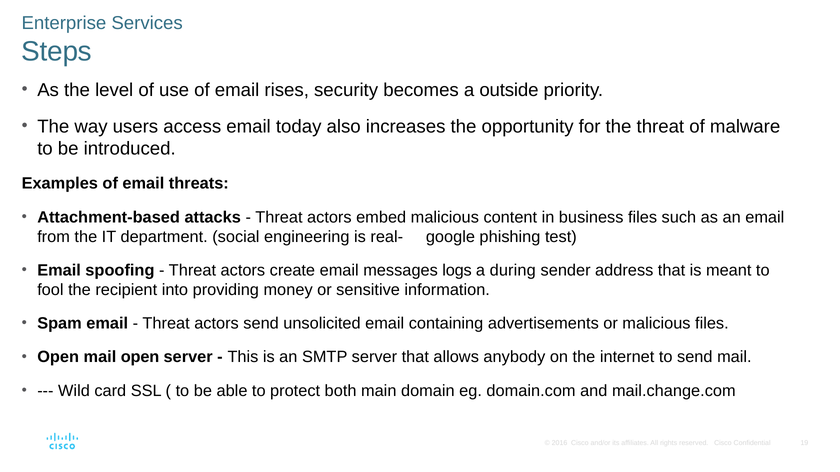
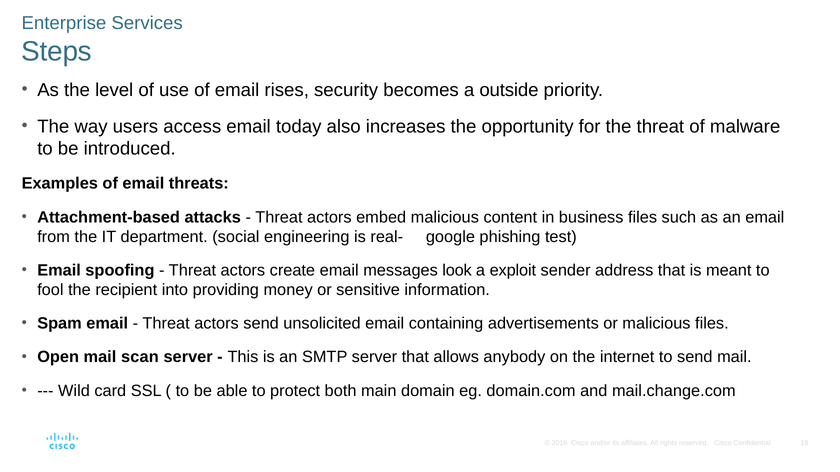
logs: logs -> look (457, 271)
during: during -> exploit (513, 271)
mail open: open -> scan (140, 357)
